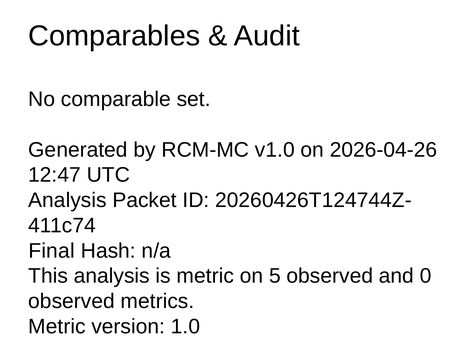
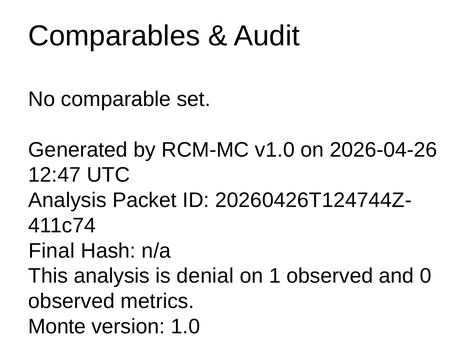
is metric: metric -> denial (205, 276)
5: 5 -> 1 (275, 276)
Metric: Metric -> Monte (57, 326)
